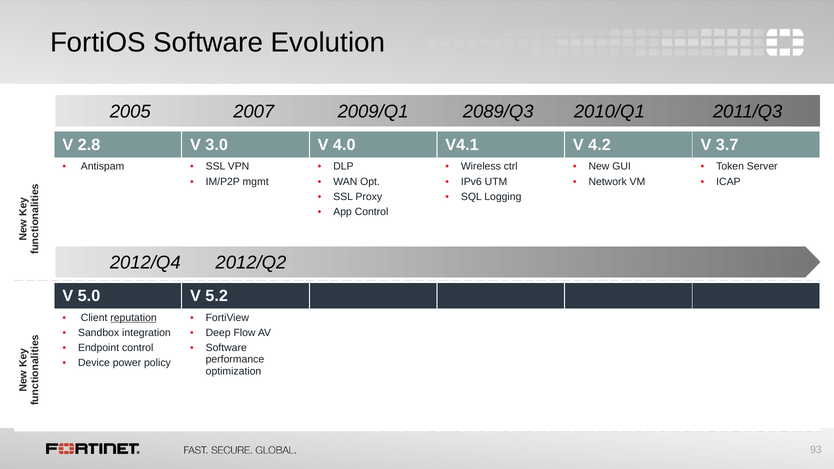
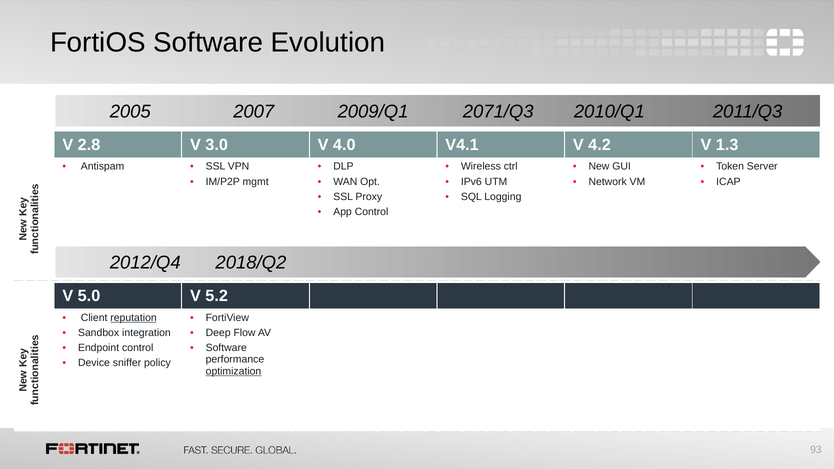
2089/Q3: 2089/Q3 -> 2071/Q3 (498, 112)
3.7: 3.7 -> 1.3 (727, 145)
2012/Q2: 2012/Q2 -> 2018/Q2 (251, 263)
power: power -> sniffer (127, 363)
optimization underline: none -> present (234, 371)
